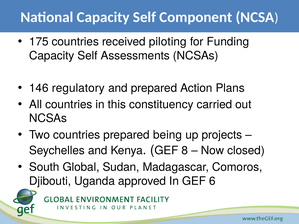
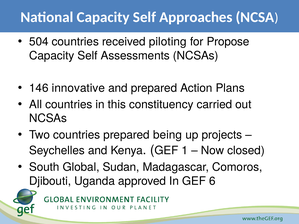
Component: Component -> Approaches (196, 17)
175: 175 -> 504 (39, 42)
Funding: Funding -> Propose (228, 42)
regulatory: regulatory -> innovative (78, 88)
8: 8 -> 1 (185, 151)
